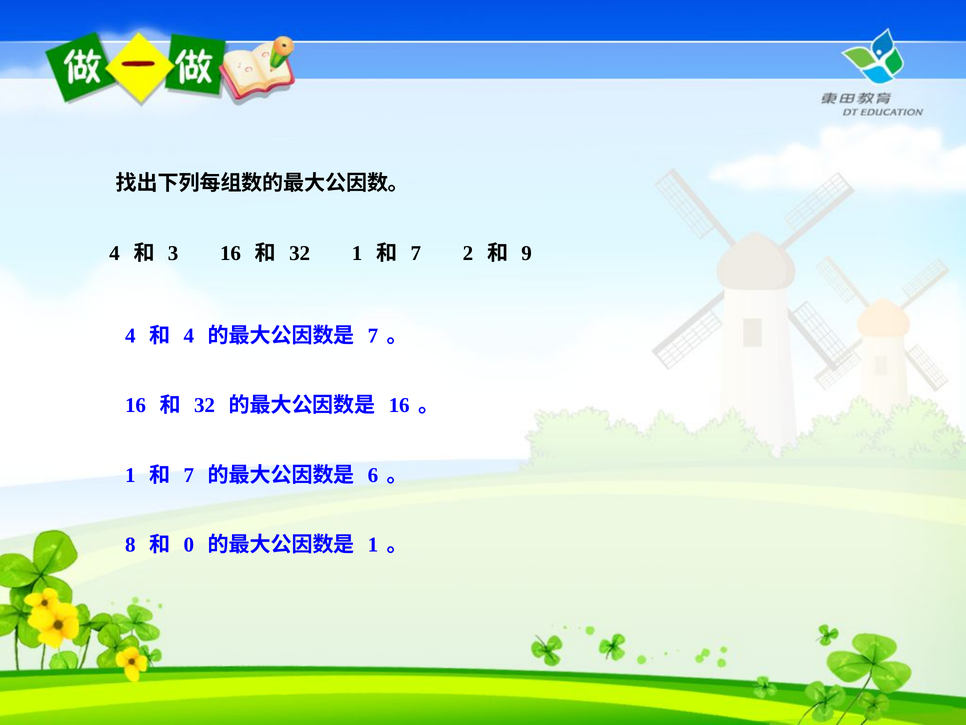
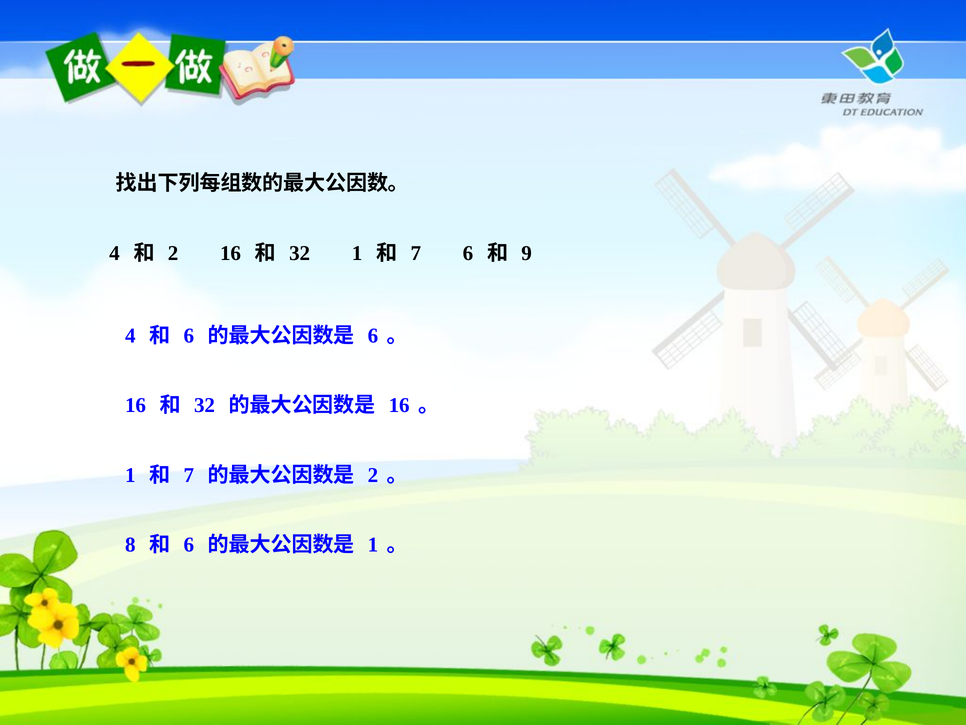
3: 3 -> 2 (173, 253)
7 2: 2 -> 6 (468, 253)
4: 4 -> 6 (189, 336)
7: 7 -> 6 (373, 336)
6: 6 -> 2 (373, 475)
0: 0 -> 6 (189, 544)
